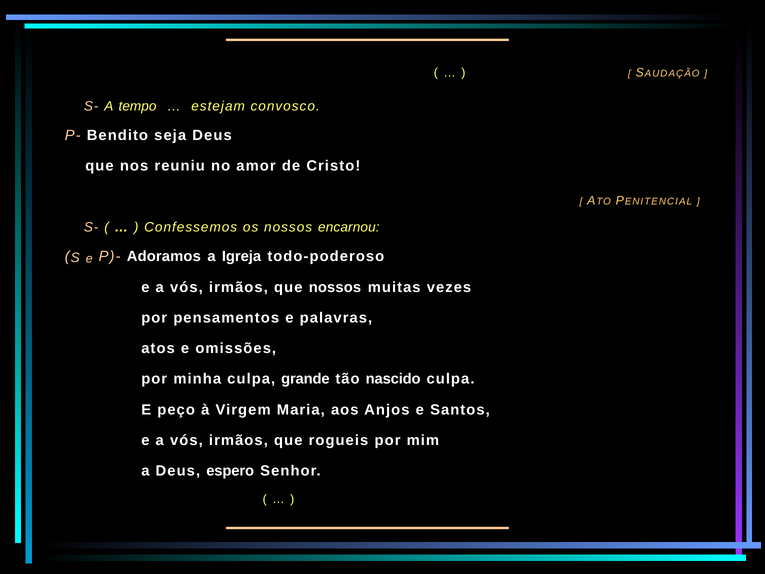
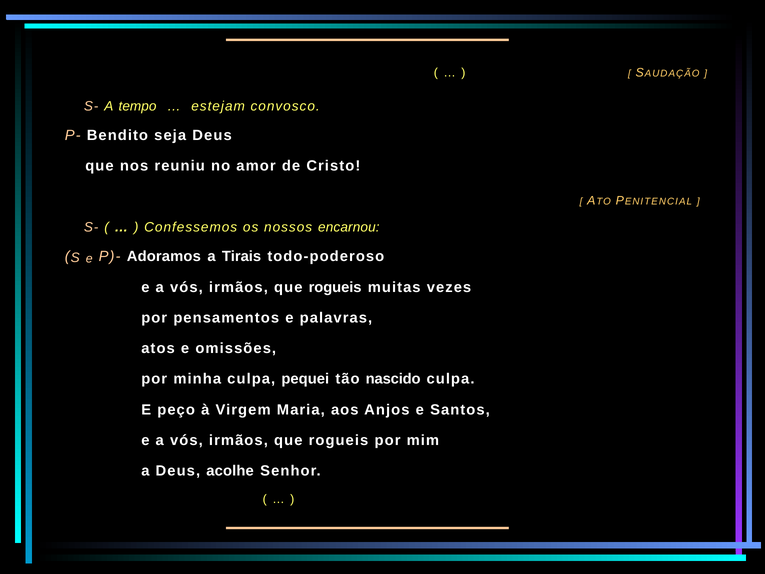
Igreja: Igreja -> Tirais (242, 257)
nossos: nossos -> rogueis (335, 287)
grande: grande -> pequei (305, 379)
espero: espero -> acolhe (230, 471)
